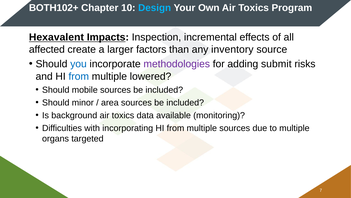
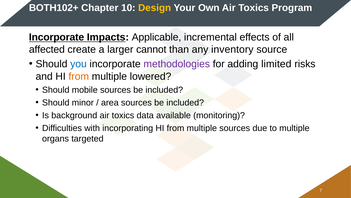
Design colour: light blue -> yellow (155, 8)
Hexavalent: Hexavalent -> Incorporate (57, 37)
Inspection: Inspection -> Applicable (156, 37)
factors: factors -> cannot (151, 49)
submit: submit -> limited (276, 64)
from colour: blue -> orange (79, 76)
